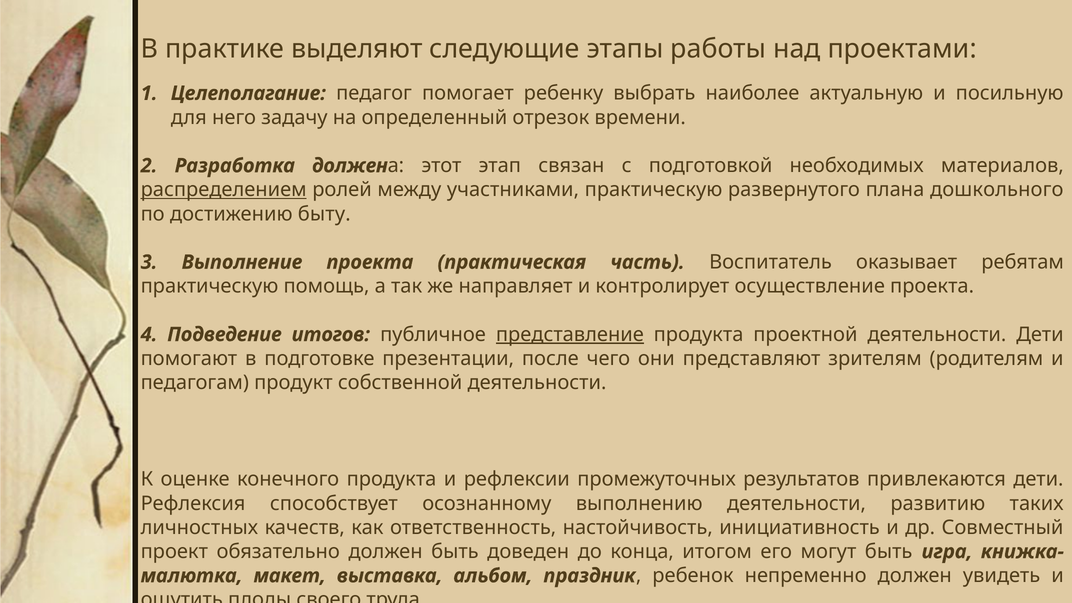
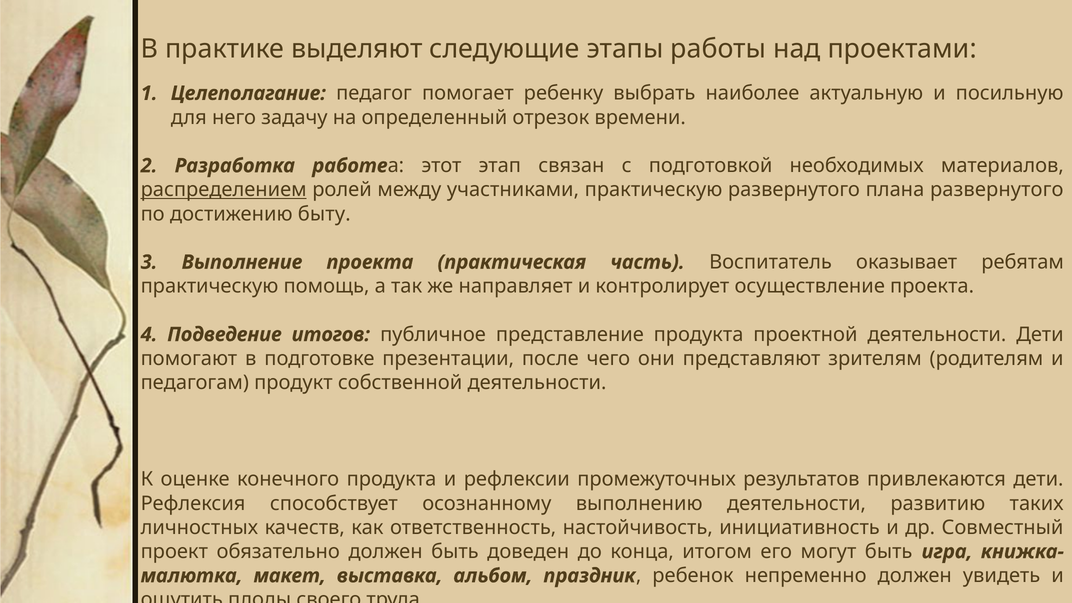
Разработка должен: должен -> работе (350, 166)
плана дошкольного: дошкольного -> развернутого (997, 190)
представление underline: present -> none (570, 335)
